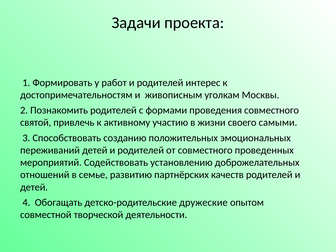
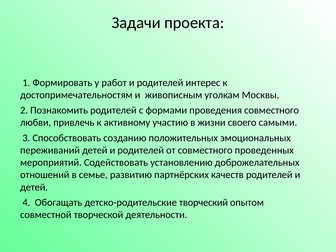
святой: святой -> любви (36, 123)
дружеские: дружеские -> творческий (204, 202)
